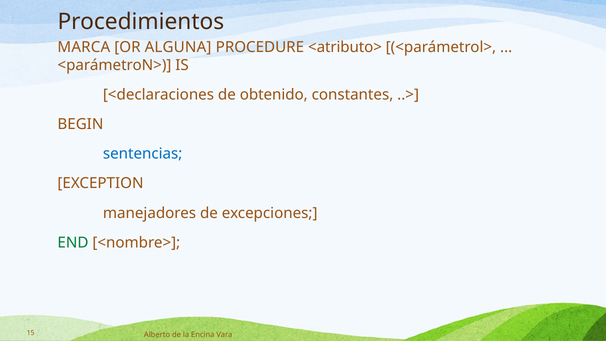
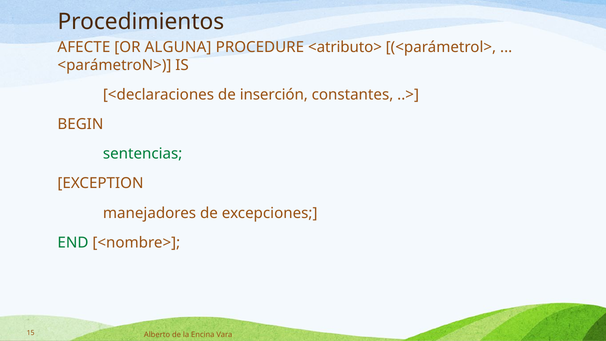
MARCA: MARCA -> AFECTE (84, 47)
obtenido: obtenido -> inserción (274, 95)
sentencias colour: blue -> green (143, 154)
